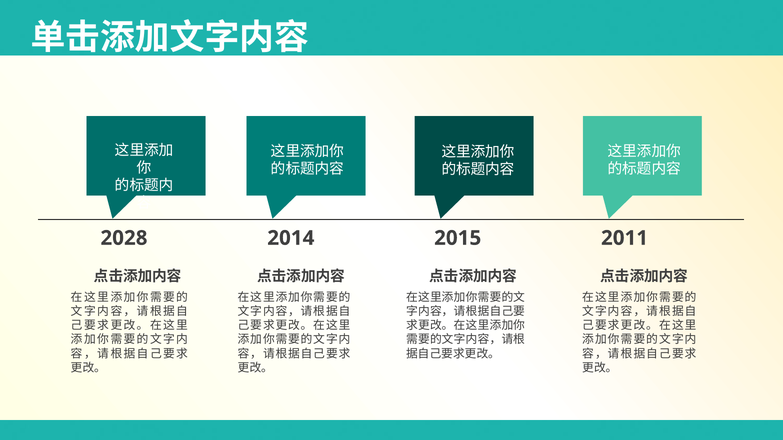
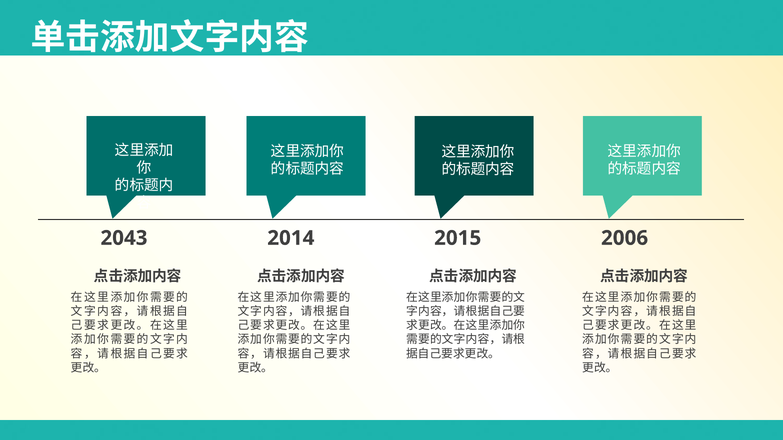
2028: 2028 -> 2043 (124, 238)
2011: 2011 -> 2006 (625, 238)
